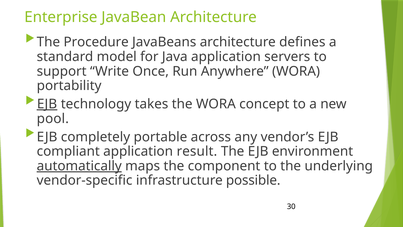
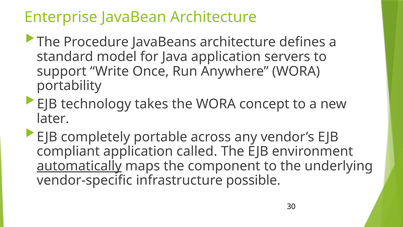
EJB underline: present -> none (47, 104)
pool: pool -> later (53, 118)
result: result -> called (197, 151)
